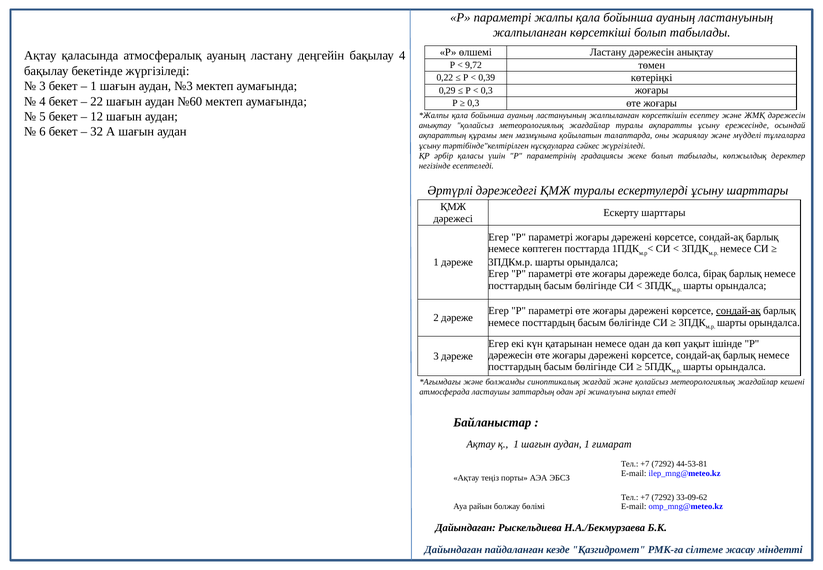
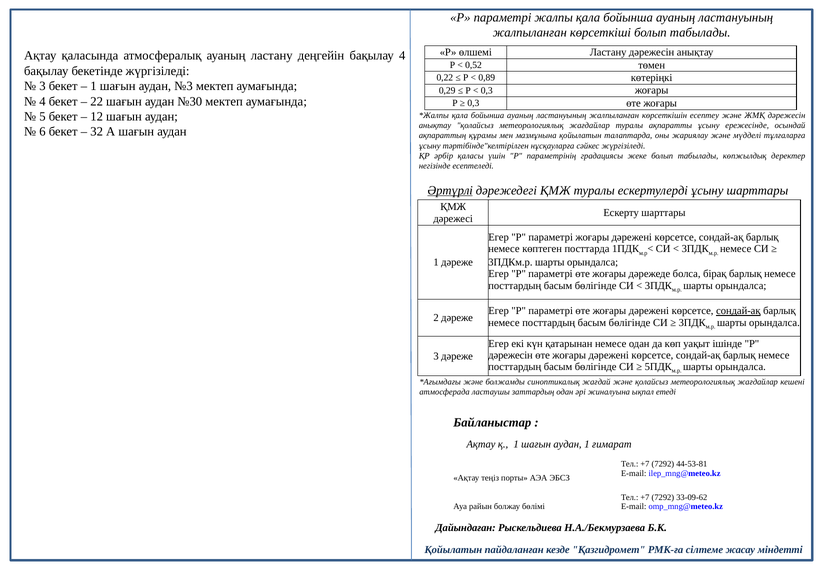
9,72: 9,72 -> 0,52 (474, 65)
0,39: 0,39 -> 0,89 (487, 78)
№60: №60 -> №30 (190, 101)
Әртүрлі underline: none -> present (450, 190)
Дайындаған: Дайындаған -> Қойылатын (453, 550)
